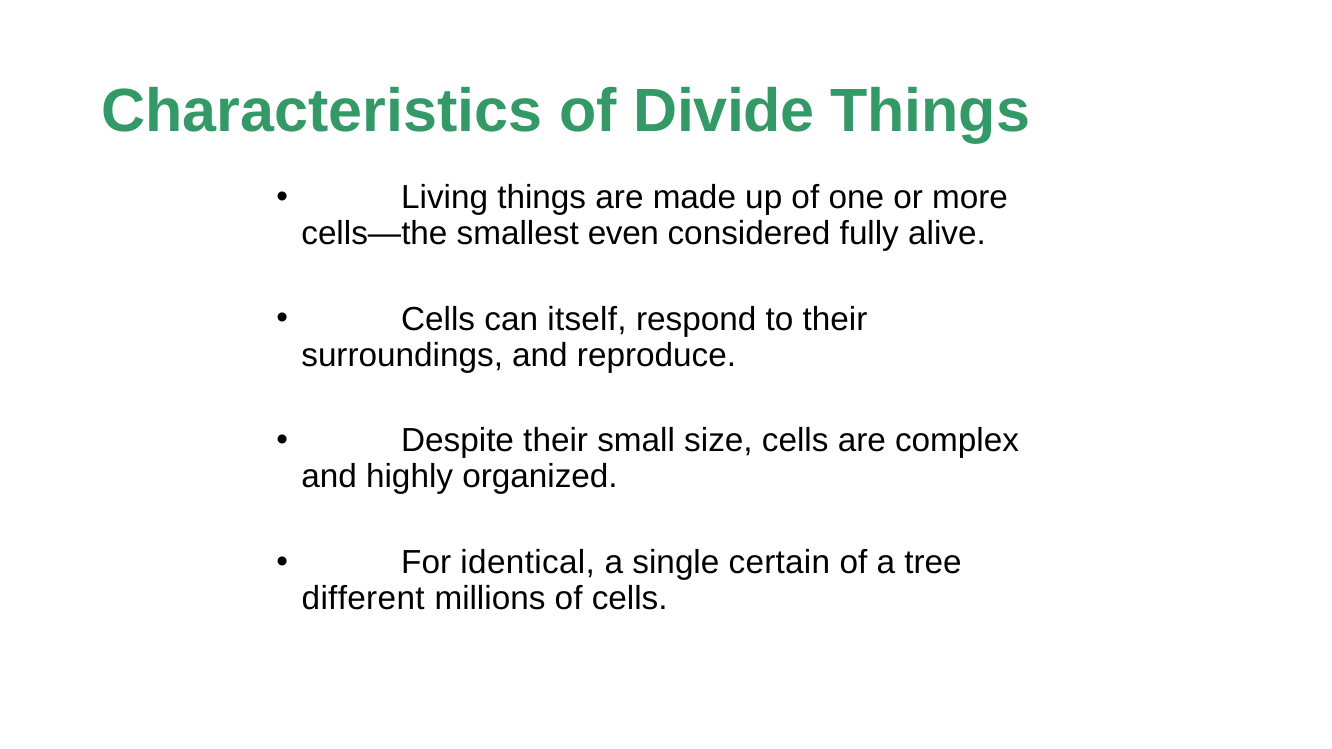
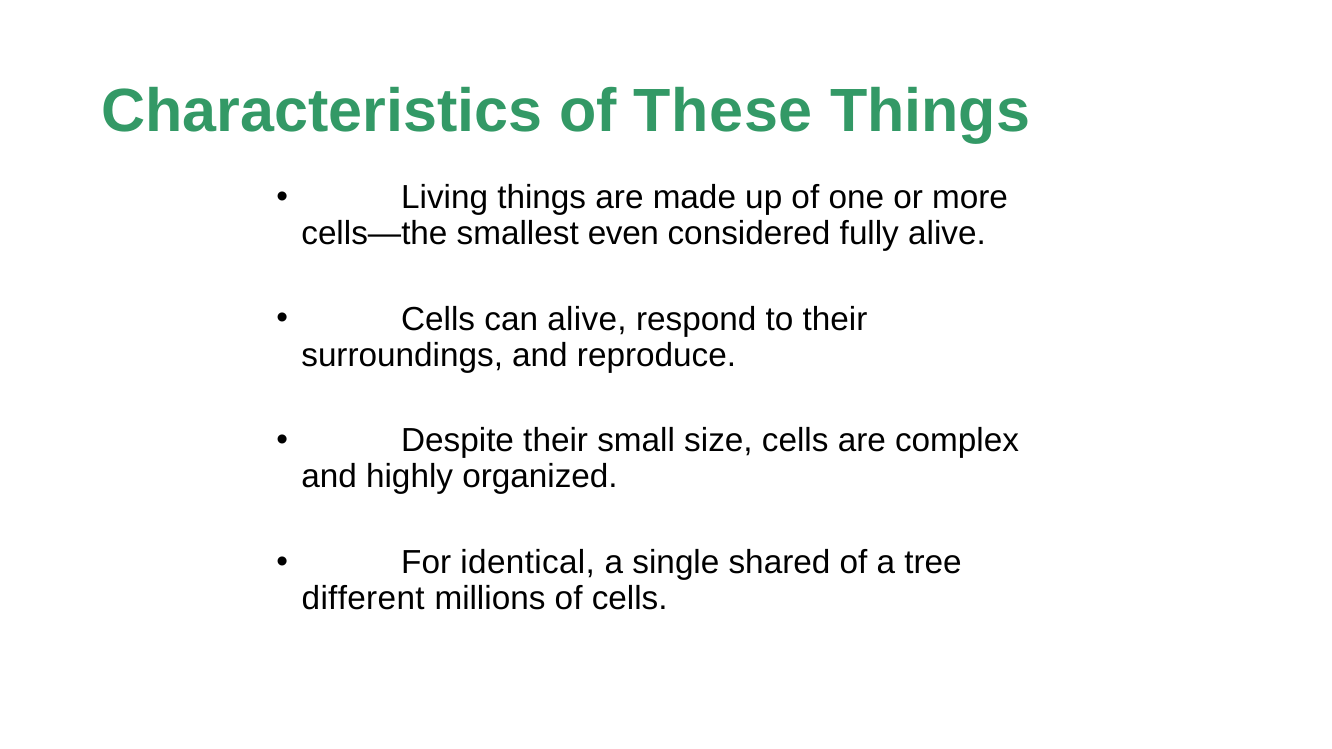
Divide: Divide -> These (723, 112)
can itself: itself -> alive (587, 319)
certain: certain -> shared (779, 563)
